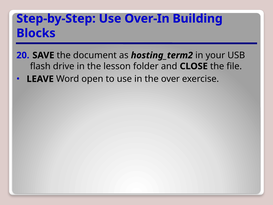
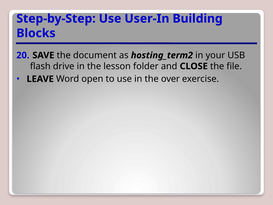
Over-In: Over-In -> User-In (147, 19)
